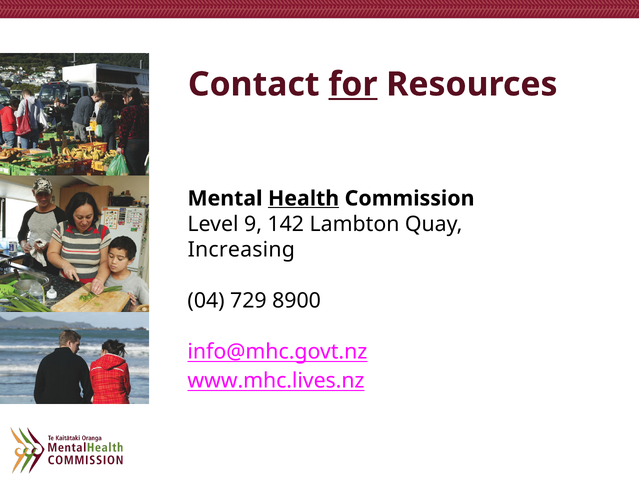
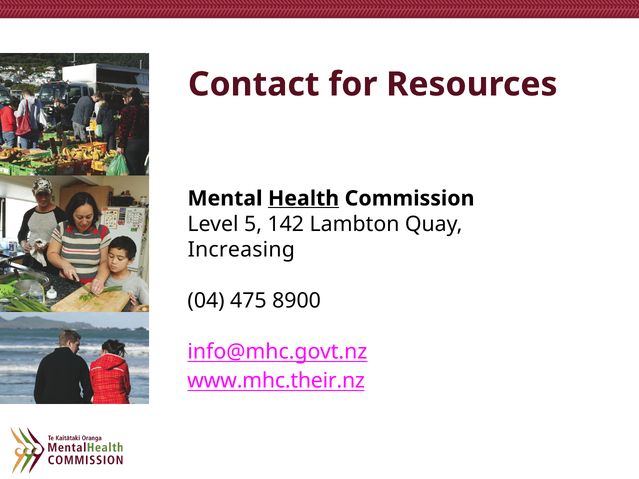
for underline: present -> none (353, 84)
9: 9 -> 5 (253, 224)
729: 729 -> 475 (248, 301)
www.mhc.lives.nz: www.mhc.lives.nz -> www.mhc.their.nz (276, 381)
